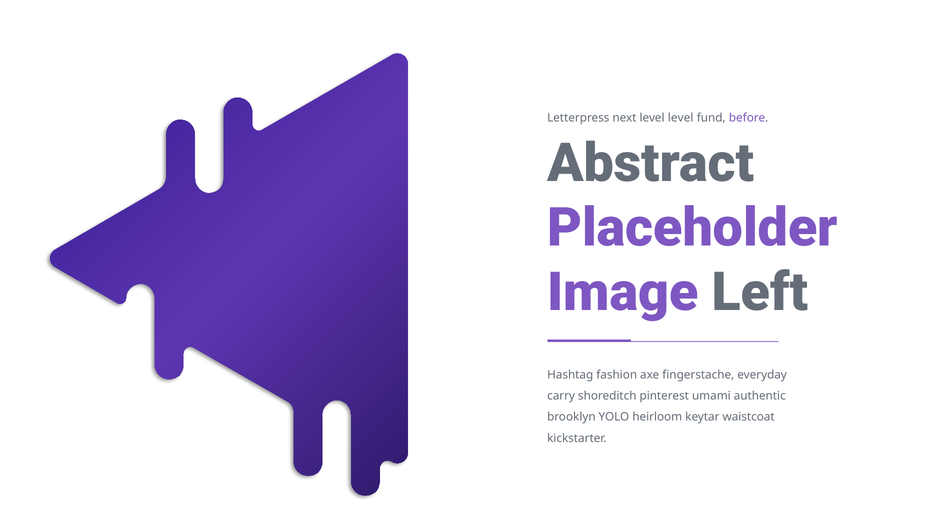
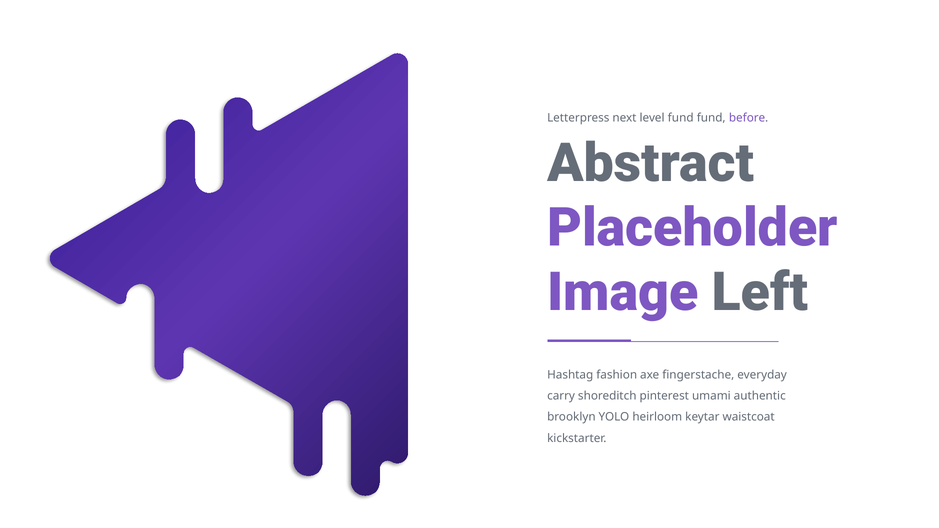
level level: level -> fund (681, 118)
